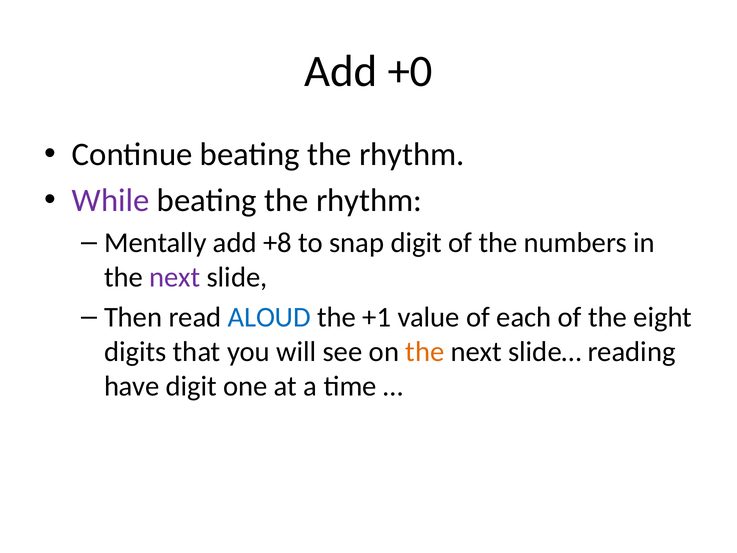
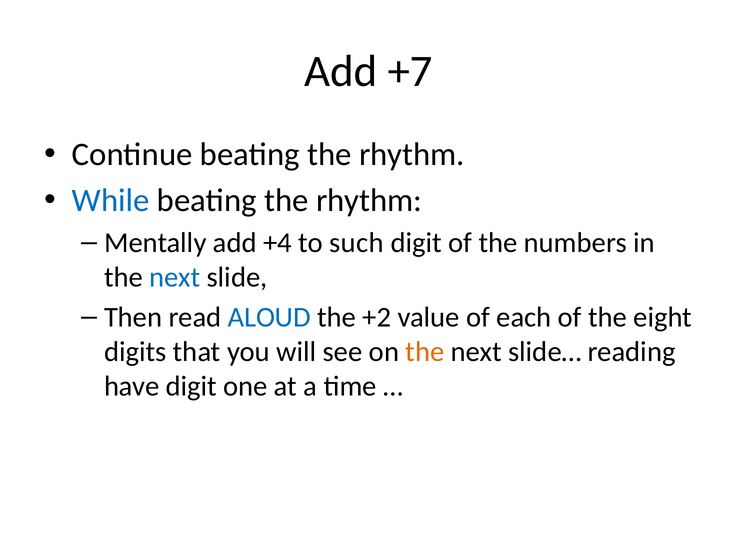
+0: +0 -> +7 (410, 71)
While colour: purple -> blue (111, 200)
+8: +8 -> +4 (278, 243)
snap: snap -> such (357, 243)
next colour: purple -> blue (175, 277)
+1: +1 -> +2 (377, 317)
